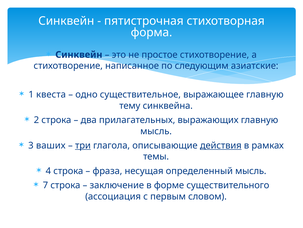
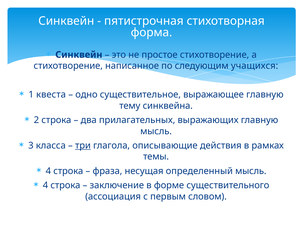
азиатские: азиатские -> учащихся (255, 66)
ваших: ваших -> класса (51, 145)
действия underline: present -> none (221, 145)
7: 7 -> 4 (45, 185)
